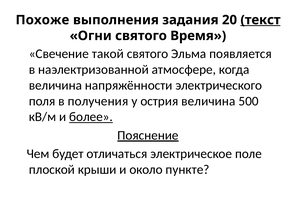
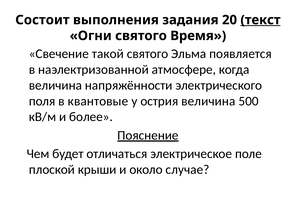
Похоже: Похоже -> Состоит (42, 20)
получения: получения -> квантовые (98, 101)
более underline: present -> none (91, 117)
пункте: пункте -> случае (188, 169)
